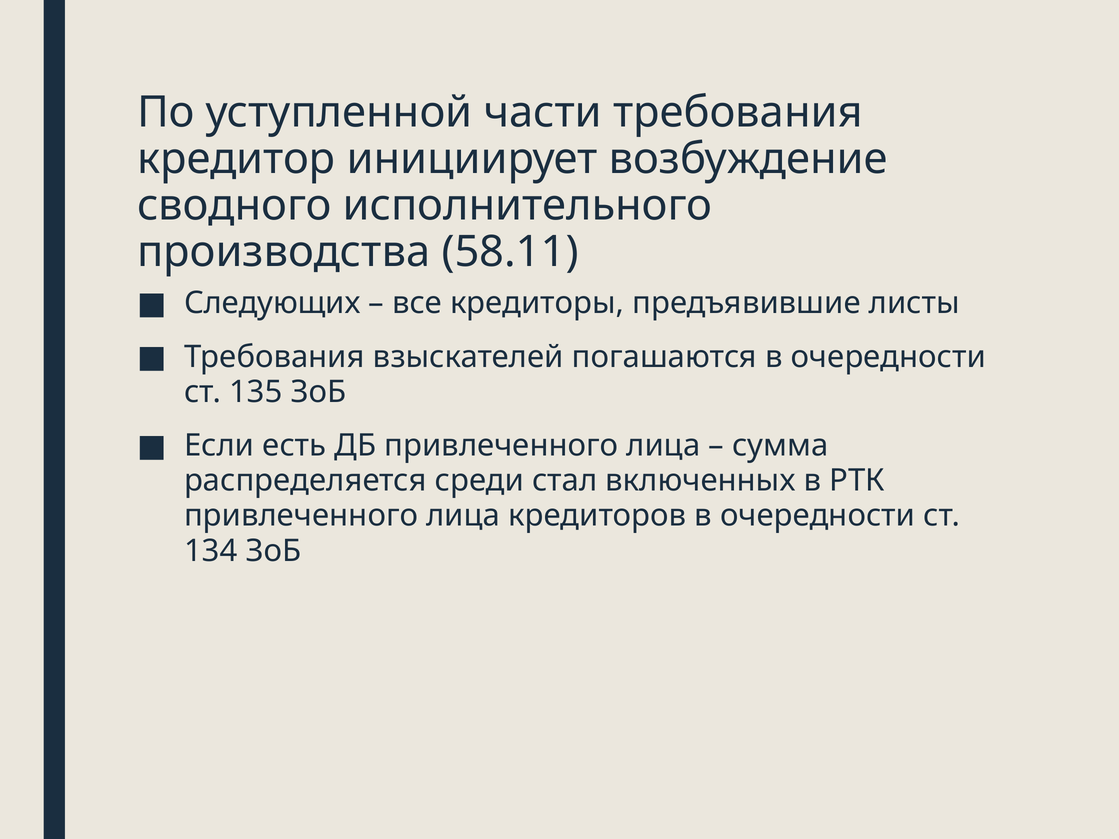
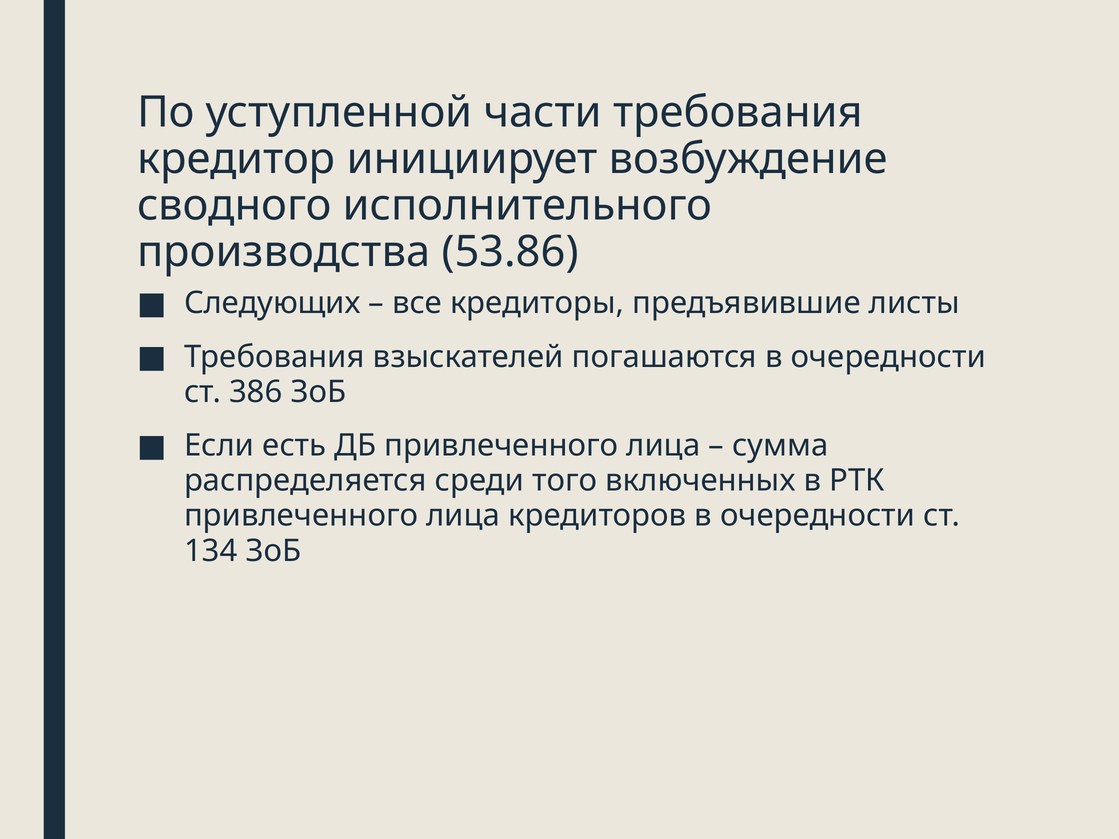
58.11: 58.11 -> 53.86 (510, 252)
135: 135 -> 386 (256, 392)
стал: стал -> того (565, 481)
